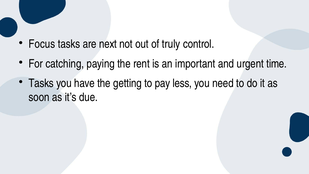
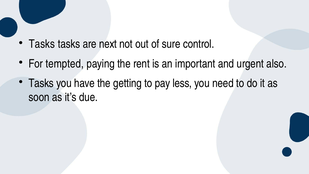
Focus: Focus -> Tasks (42, 44)
truly: truly -> sure (171, 44)
catching: catching -> tempted (65, 64)
time: time -> also (277, 64)
